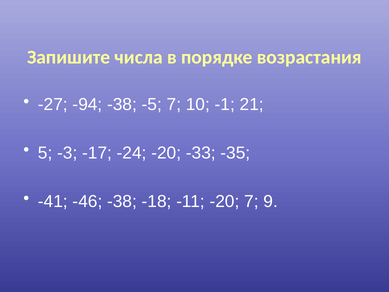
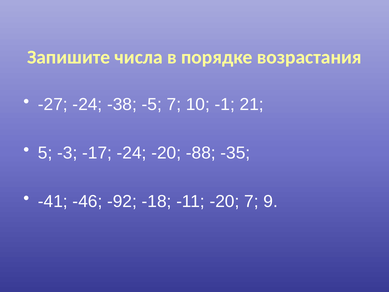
-27 -94: -94 -> -24 (87, 104)
-33: -33 -> -88 (201, 153)
-46 -38: -38 -> -92 (122, 201)
